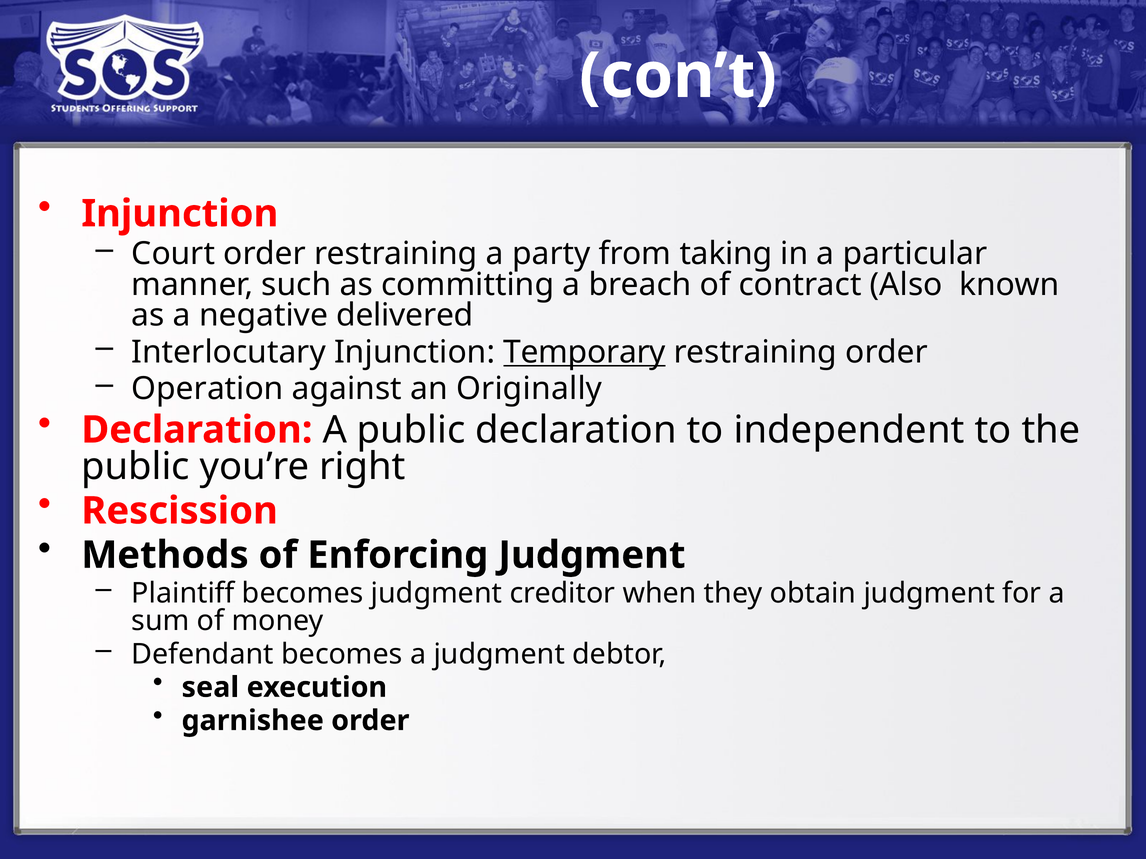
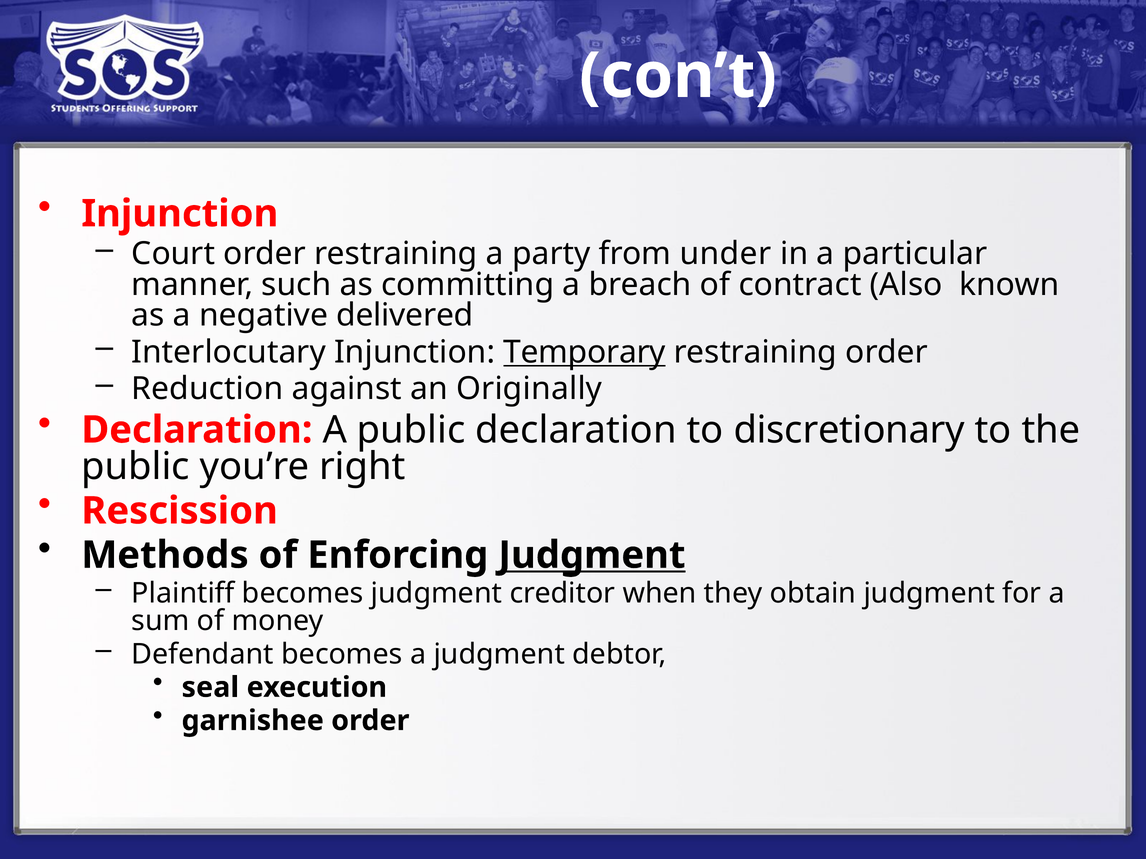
taking: taking -> under (726, 254)
Operation: Operation -> Reduction (207, 389)
independent: independent -> discretionary (849, 430)
Judgment underline: none -> present (592, 555)
